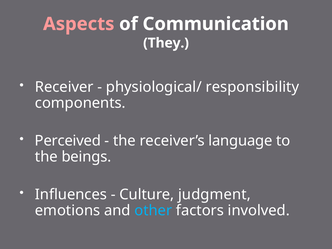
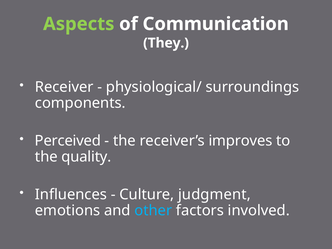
Aspects colour: pink -> light green (79, 24)
responsibility: responsibility -> surroundings (252, 87)
language: language -> improves (240, 141)
beings: beings -> quality (86, 157)
